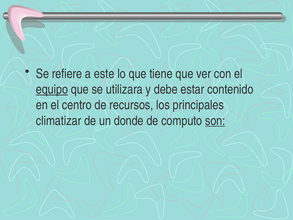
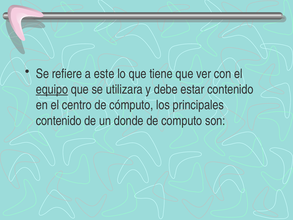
recursos: recursos -> cómputo (131, 105)
climatizar: climatizar -> contenido (59, 121)
son underline: present -> none (215, 121)
